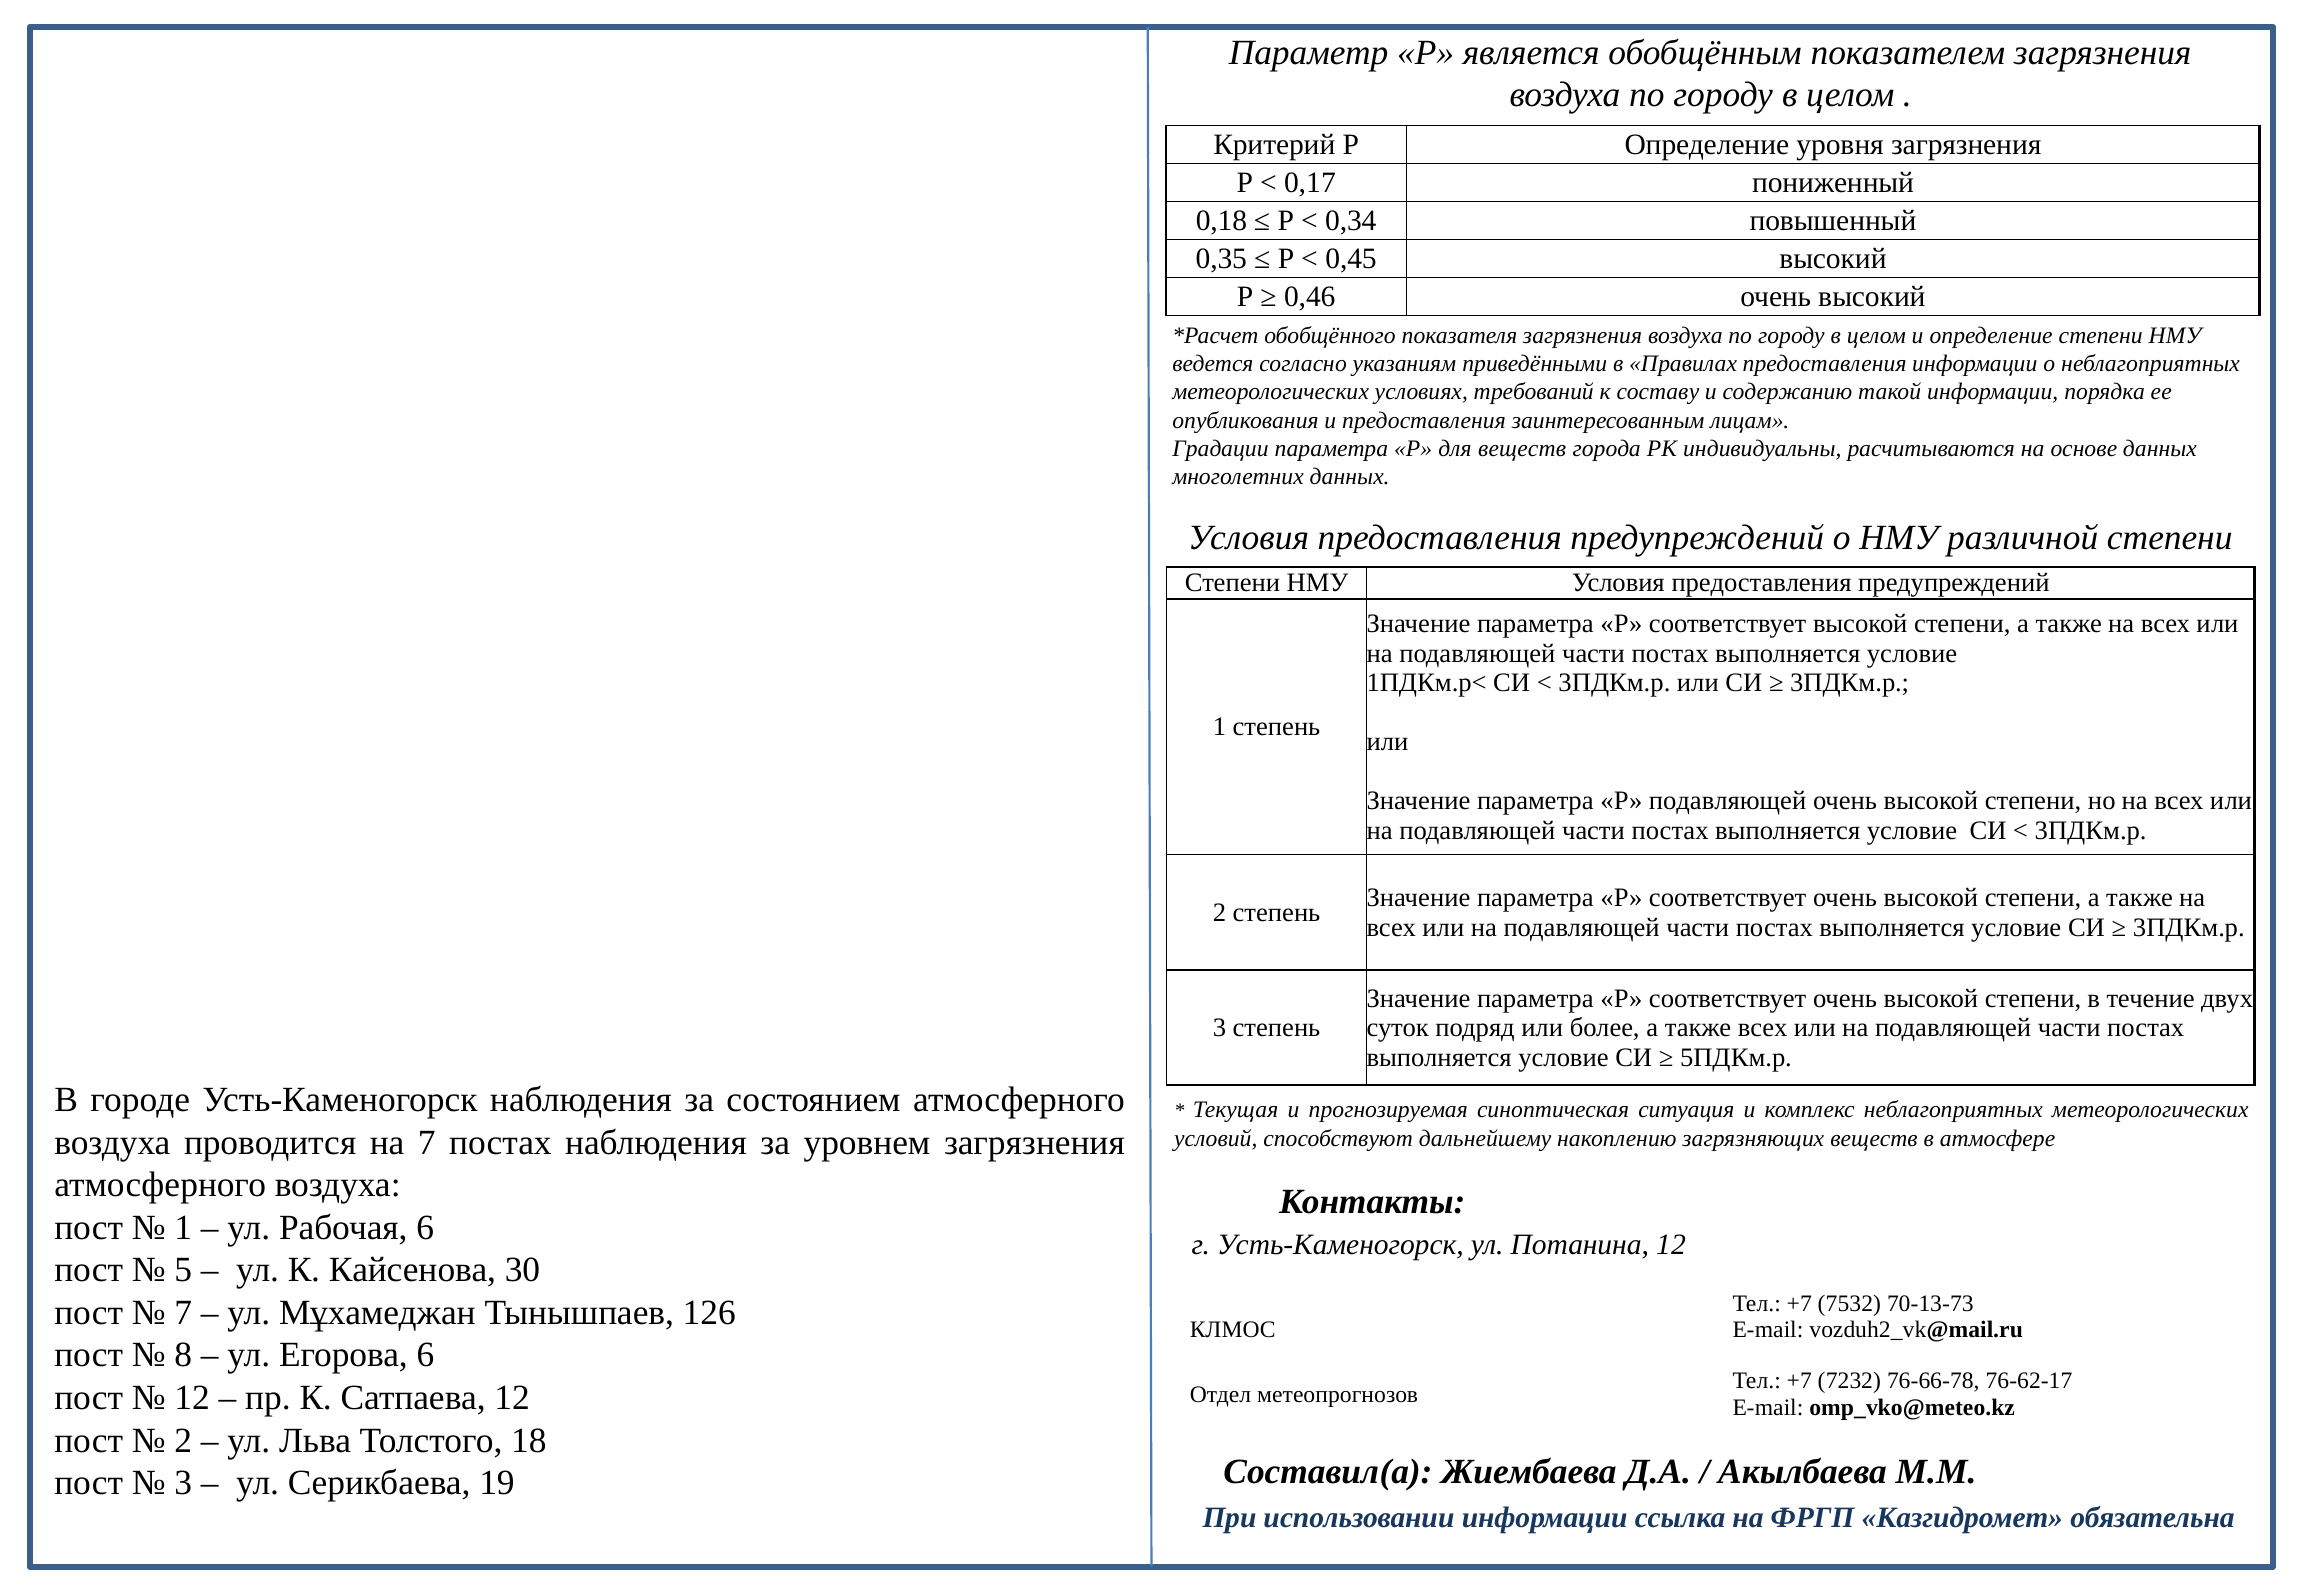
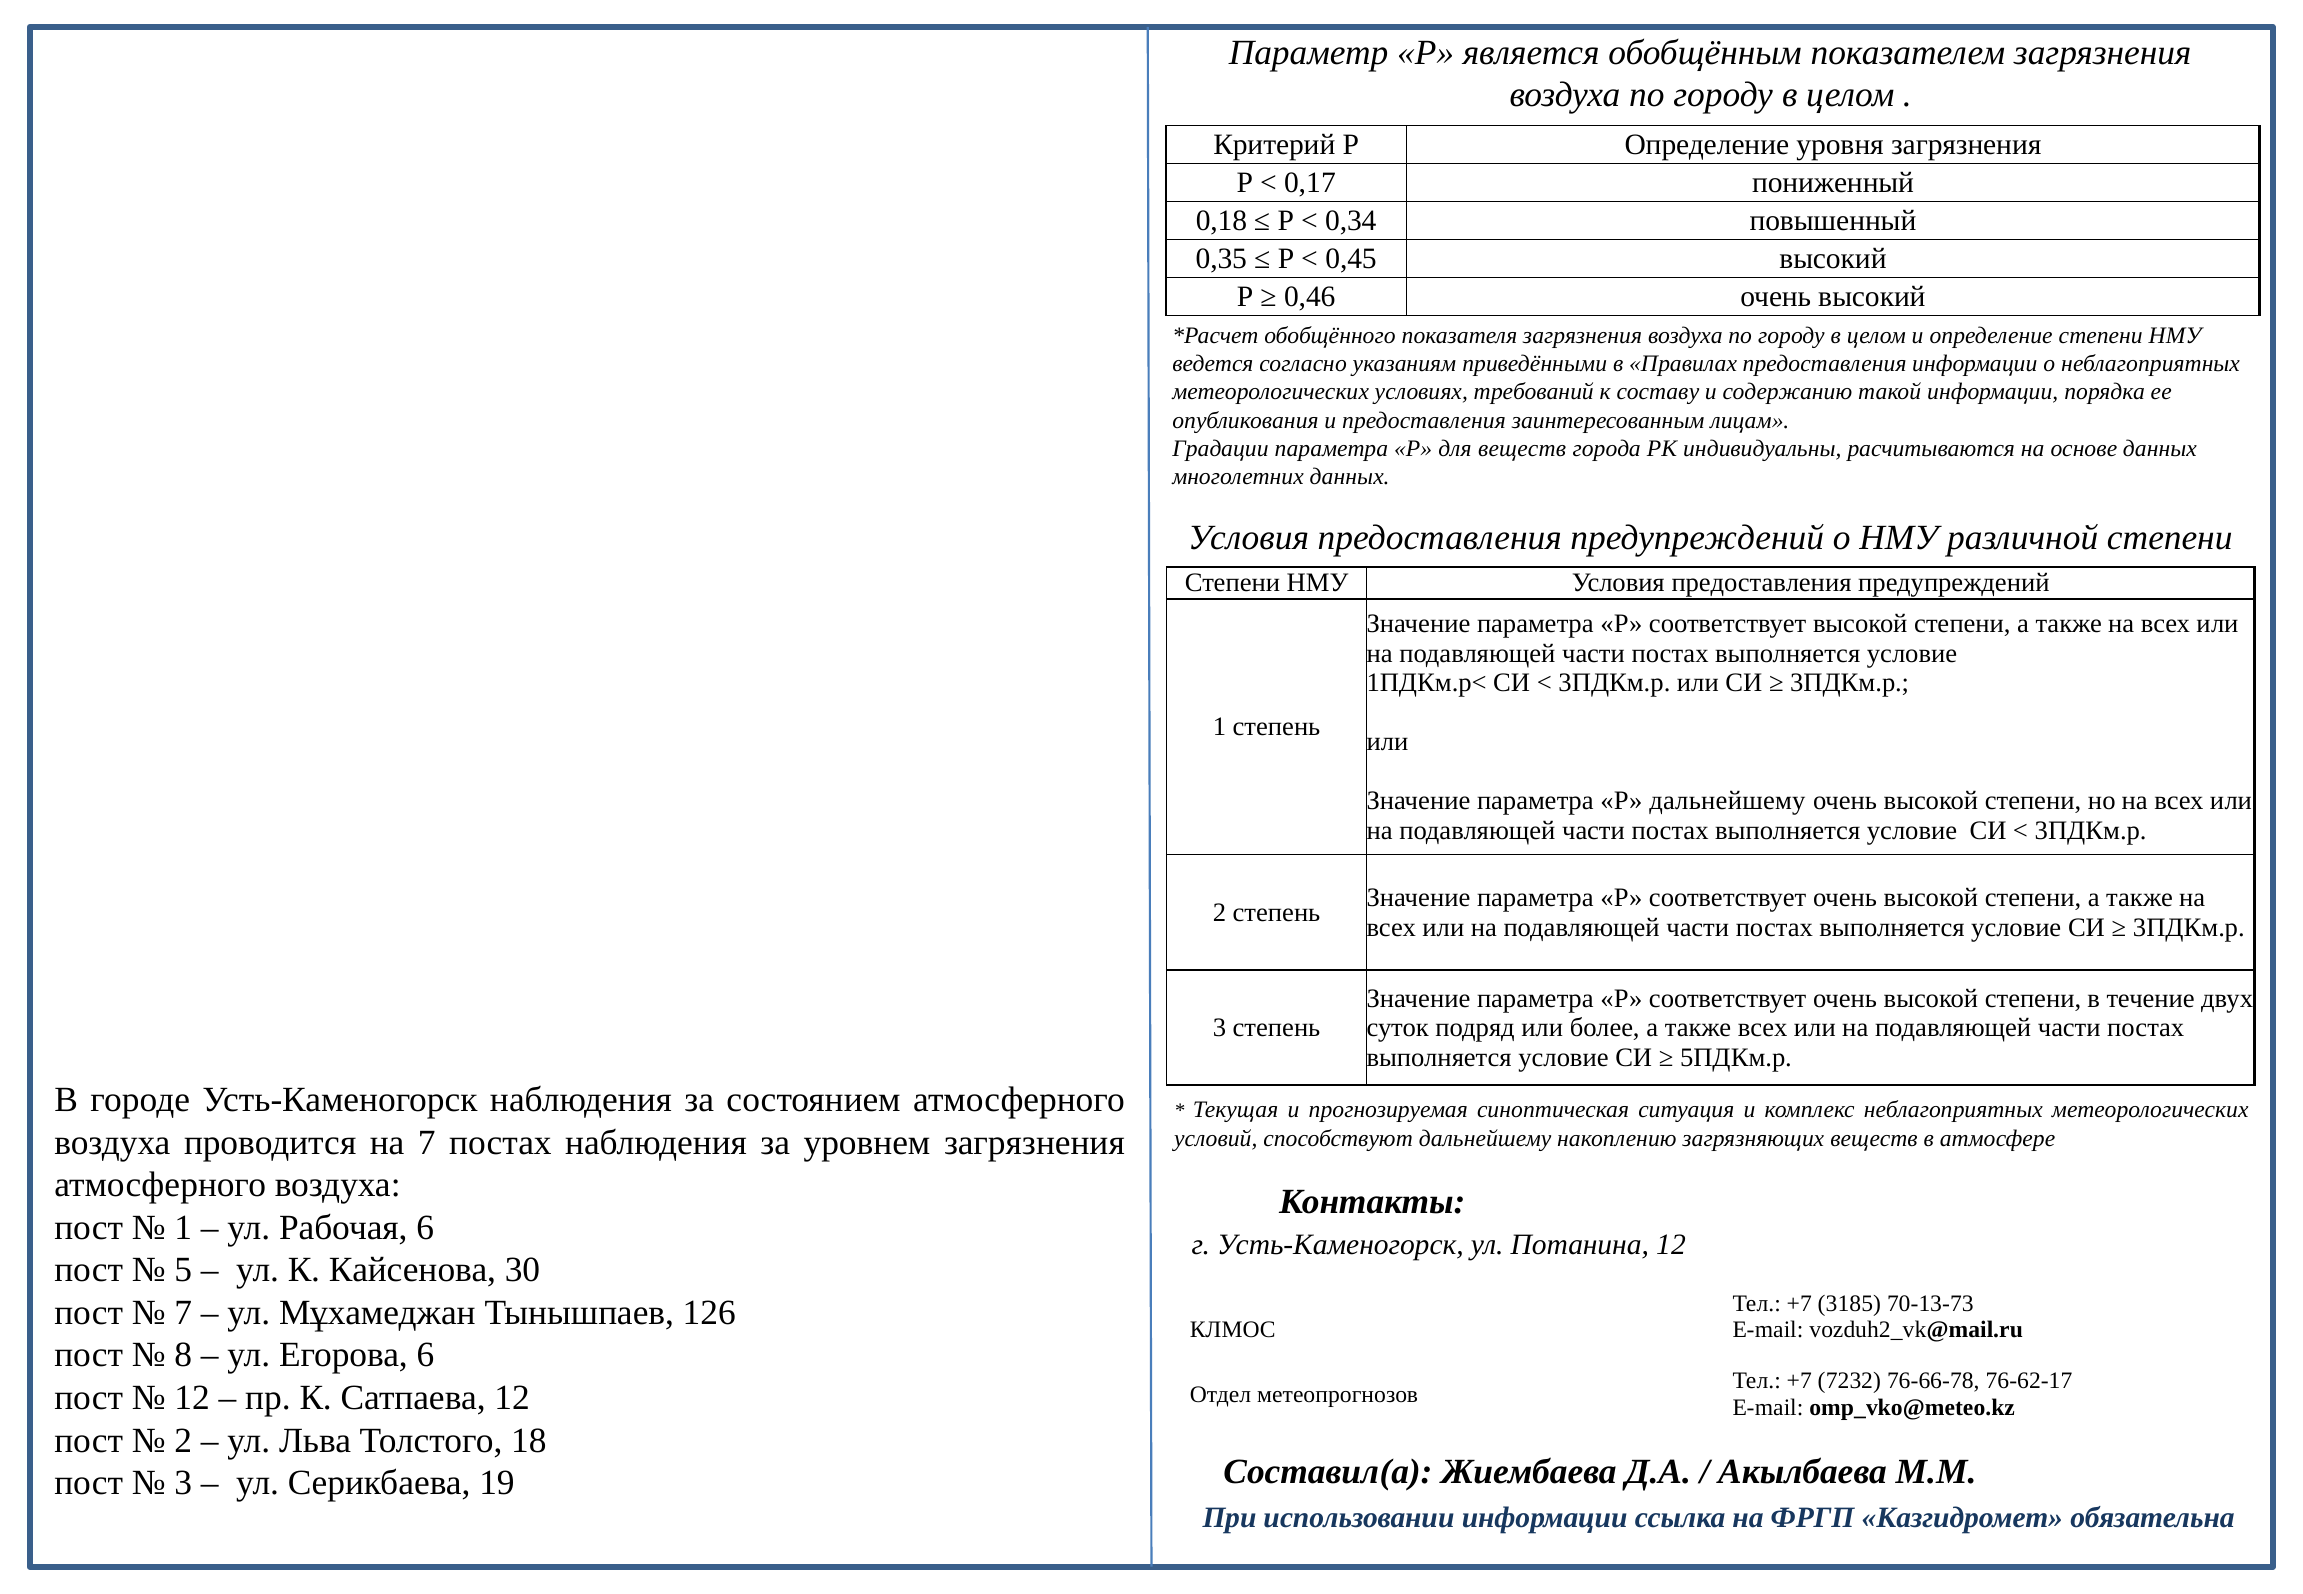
Р подавляющей: подавляющей -> дальнейшему (1727, 801)
7532: 7532 -> 3185 (1849, 1304)
